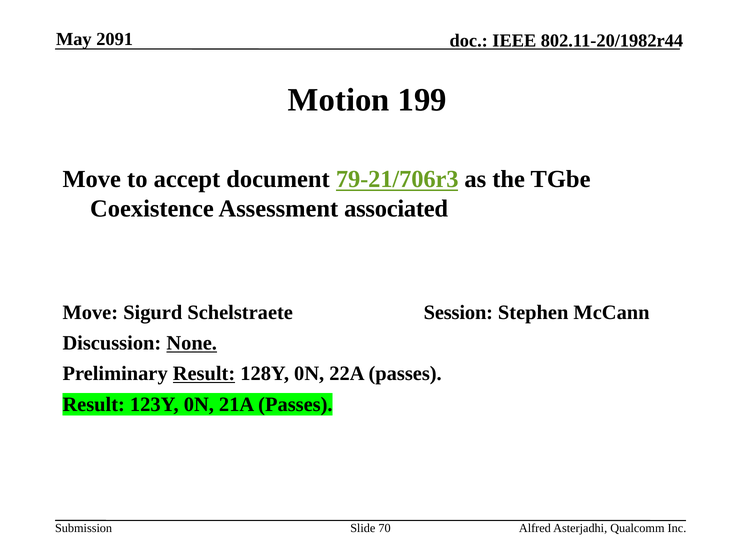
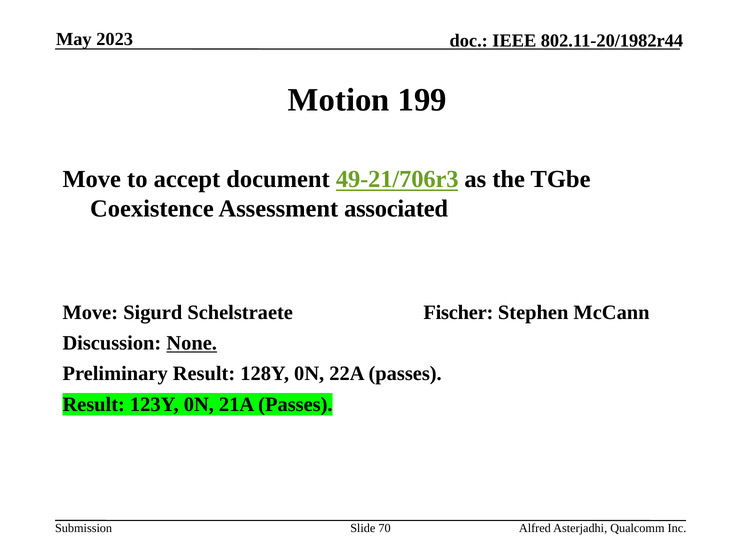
2091: 2091 -> 2023 (115, 39)
79-21/706r3: 79-21/706r3 -> 49-21/706r3 (397, 179)
Session: Session -> Fischer (458, 313)
Result underline: present -> none (204, 374)
